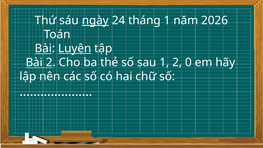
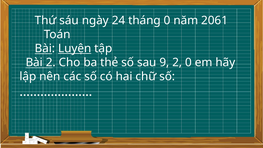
ngày underline: present -> none (95, 20)
tháng 1: 1 -> 0 (167, 20)
2026: 2026 -> 2061 (215, 20)
sau 1: 1 -> 9 (164, 62)
